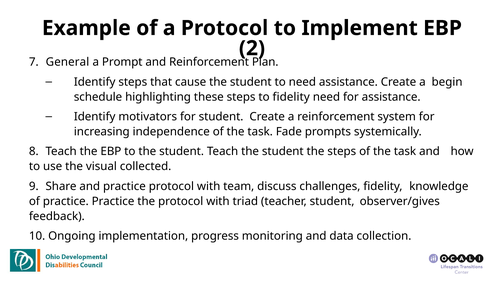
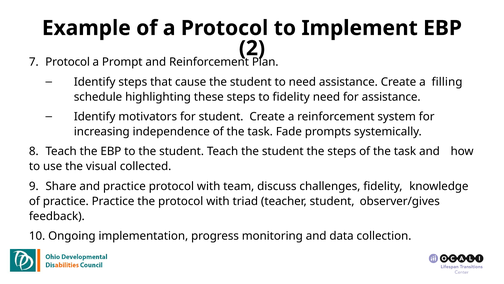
7 General: General -> Protocol (68, 62)
begin: begin -> filling (447, 82)
